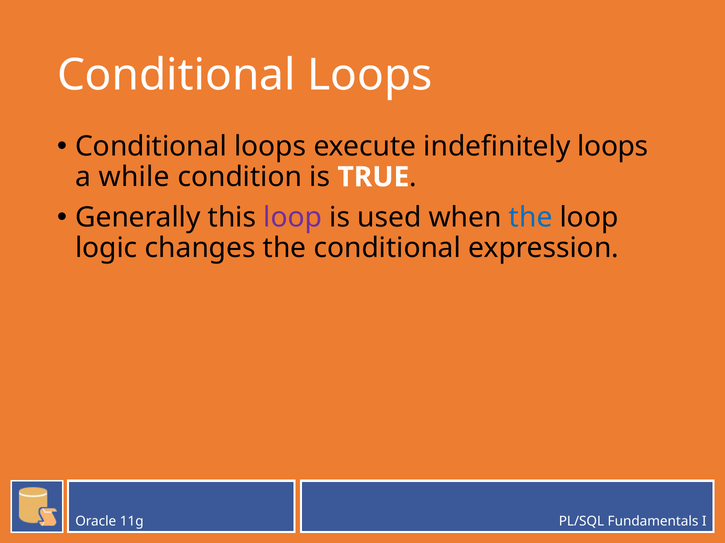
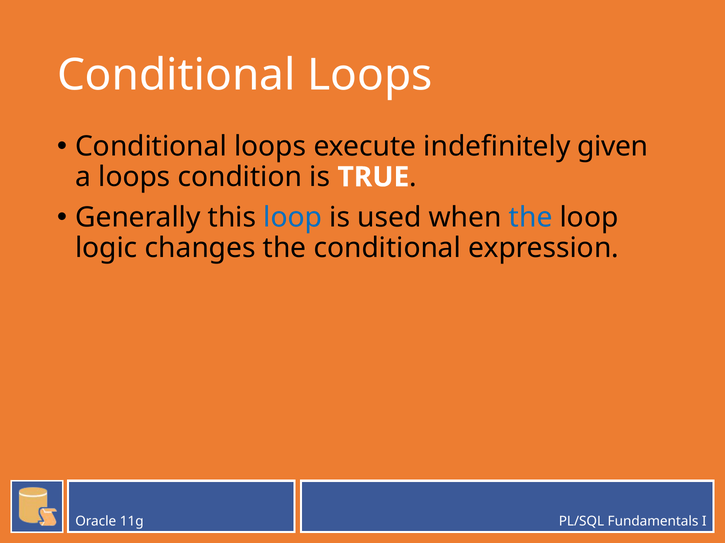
indefinitely loops: loops -> given (613, 147)
a while: while -> loops (134, 177)
loop colour: purple -> blue (293, 218)
